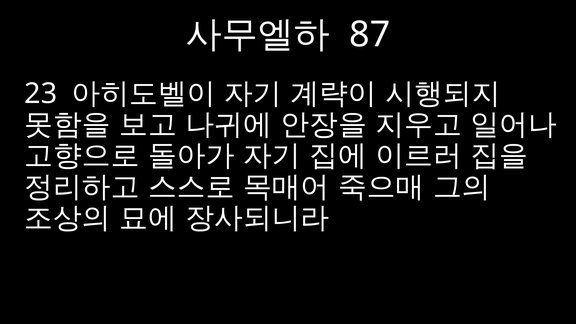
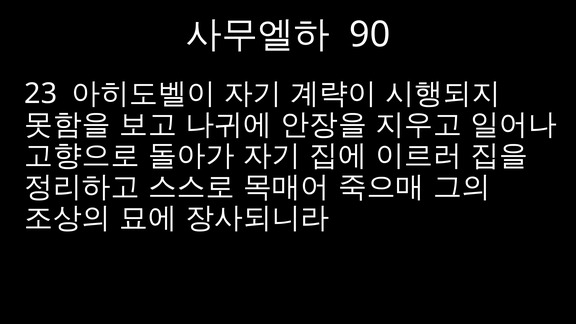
87: 87 -> 90 (370, 35)
